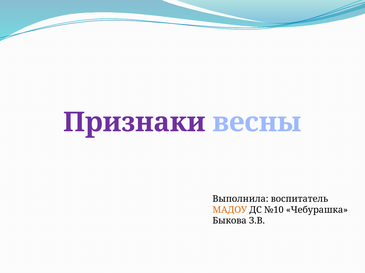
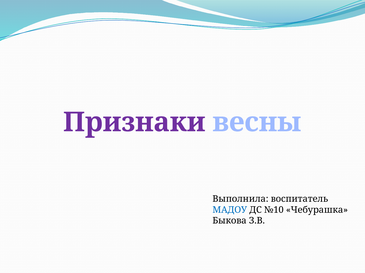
МАДОУ colour: orange -> blue (230, 210)
